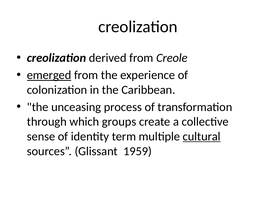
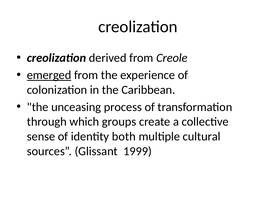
term: term -> both (124, 136)
cultural underline: present -> none (202, 136)
1959: 1959 -> 1999 (138, 151)
